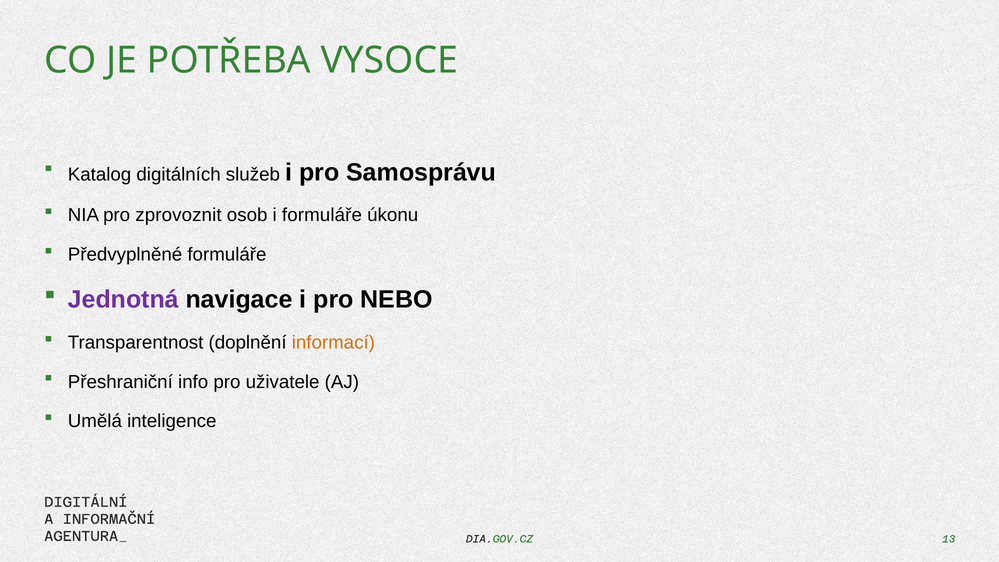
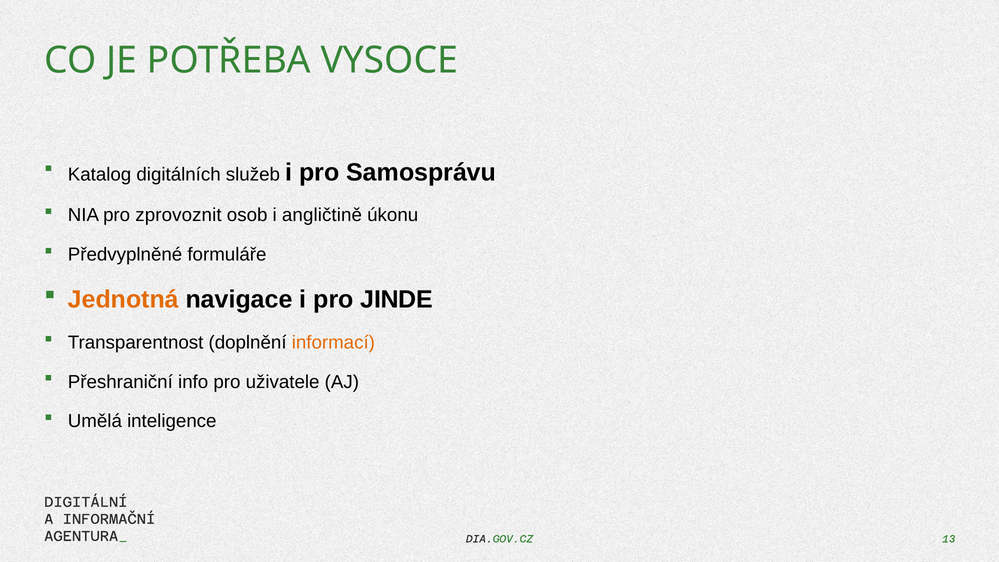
i formuláře: formuláře -> angličtině (322, 215)
Jednotná colour: purple -> orange (123, 300)
NEBO: NEBO -> JINDE (397, 300)
